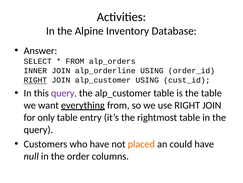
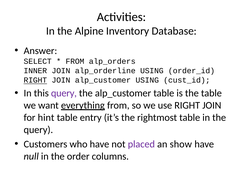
only: only -> hint (46, 117)
placed colour: orange -> purple (141, 144)
could: could -> show (181, 144)
